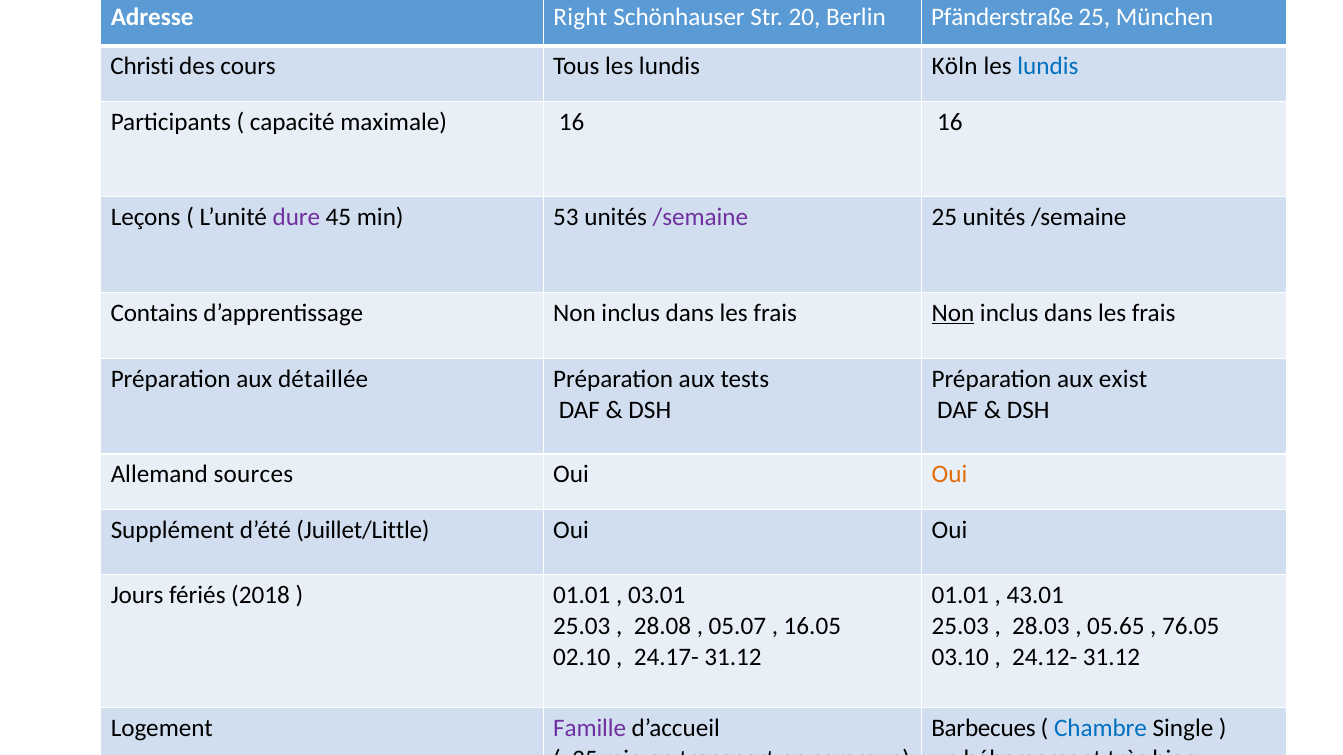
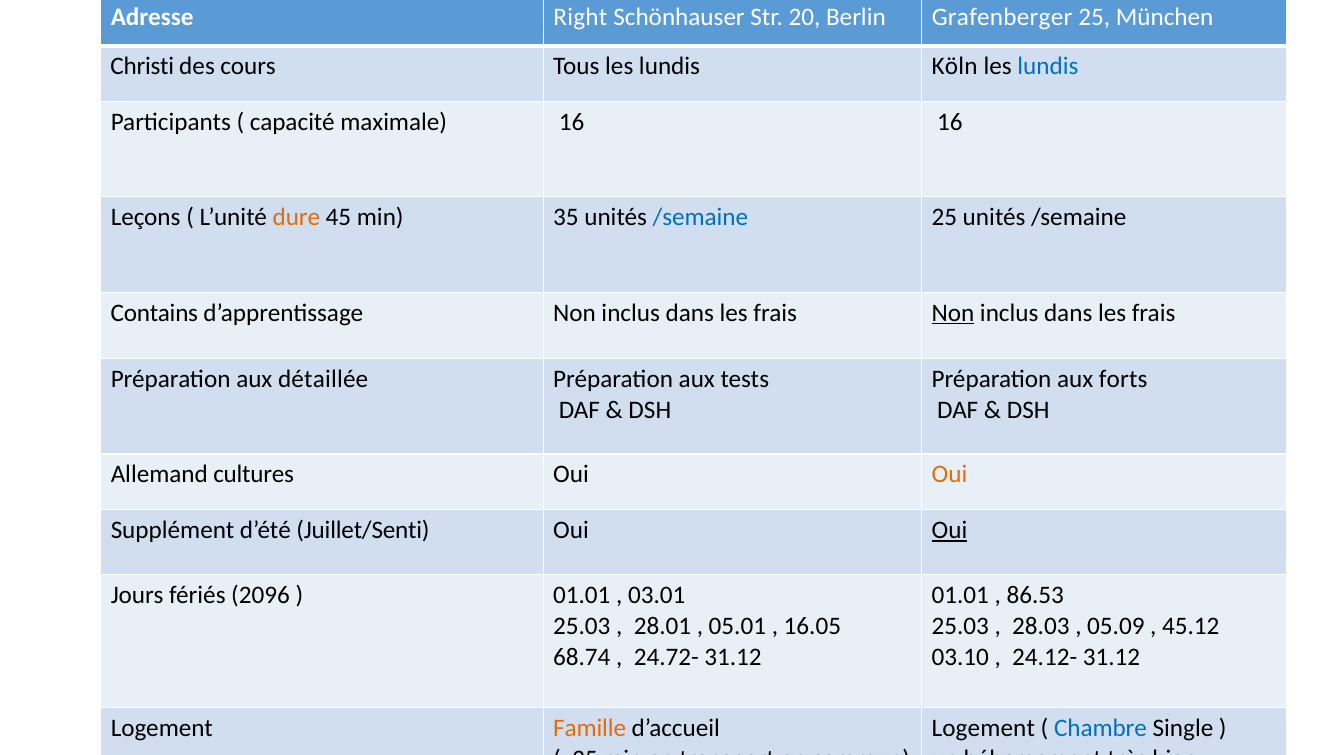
Pfänderstraße: Pfänderstraße -> Grafenberger (1002, 17)
dure colour: purple -> orange (296, 218)
min 53: 53 -> 35 (566, 218)
/semaine colour: purple -> blue (700, 218)
exist: exist -> forts (1123, 379)
sources: sources -> cultures (254, 475)
Juillet/Little: Juillet/Little -> Juillet/Senti (363, 530)
Oui underline: none -> present (949, 530)
2018: 2018 -> 2096 (261, 596)
43.01: 43.01 -> 86.53 (1035, 596)
28.08: 28.08 -> 28.01 (662, 627)
05.07: 05.07 -> 05.01 (737, 627)
05.65: 05.65 -> 05.09 (1116, 627)
76.05: 76.05 -> 45.12 (1191, 627)
02.10: 02.10 -> 68.74 (582, 657)
24.17-: 24.17- -> 24.72- (666, 657)
Famille colour: purple -> orange (590, 729)
Barbecues: Barbecues -> Logement (983, 729)
